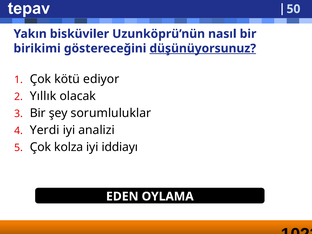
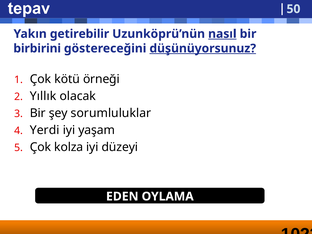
bisküviler: bisküviler -> getirebilir (80, 34)
nasıl underline: none -> present (222, 34)
birikimi: birikimi -> birbirini (37, 48)
ediyor: ediyor -> örneği (101, 79)
analizi: analizi -> yaşam (97, 130)
iddiayı: iddiayı -> düzeyi (120, 147)
